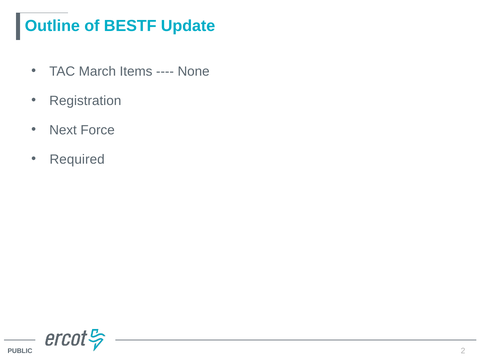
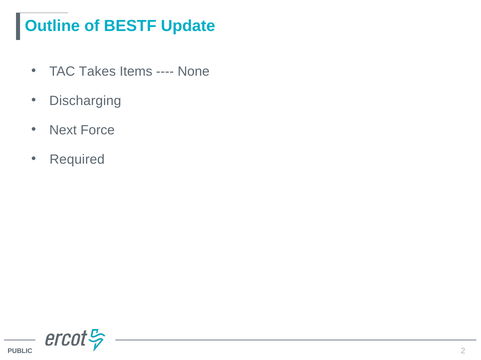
March: March -> Takes (97, 71)
Registration: Registration -> Discharging (85, 101)
